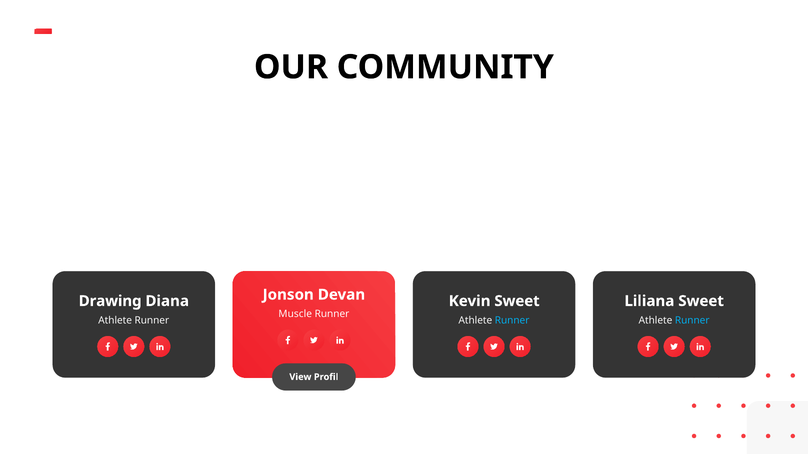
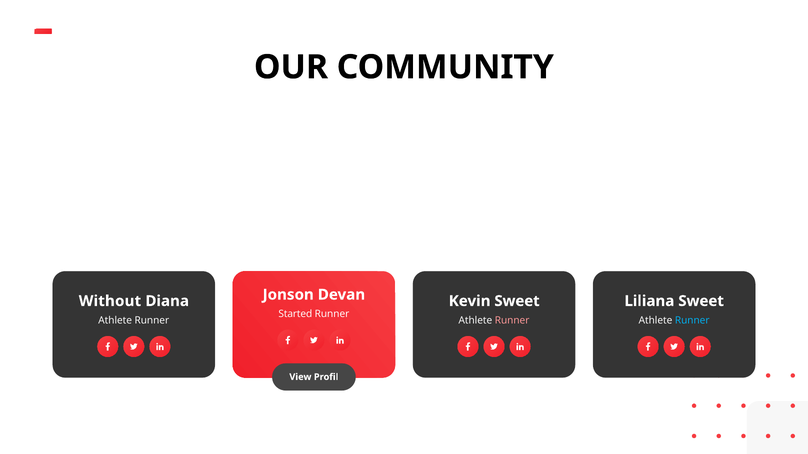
Drawing: Drawing -> Without (110, 301)
Muscle: Muscle -> Started (295, 314)
Runner colour: light blue -> pink (512, 321)
